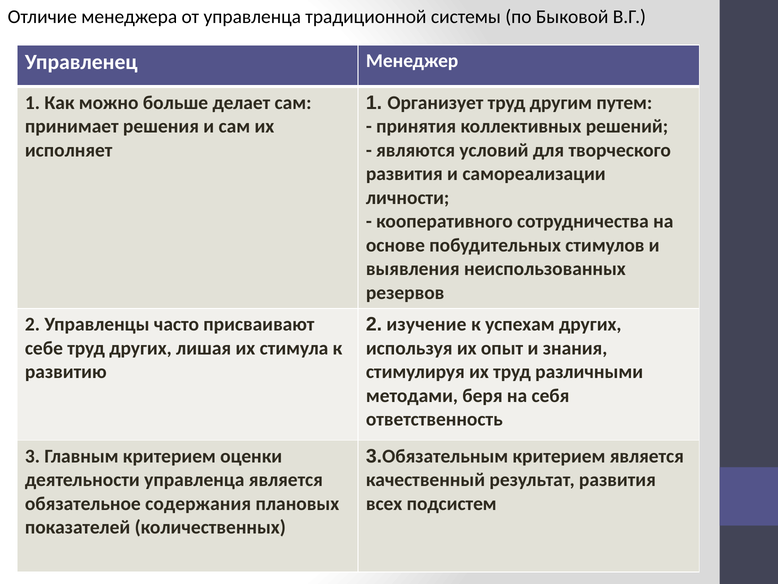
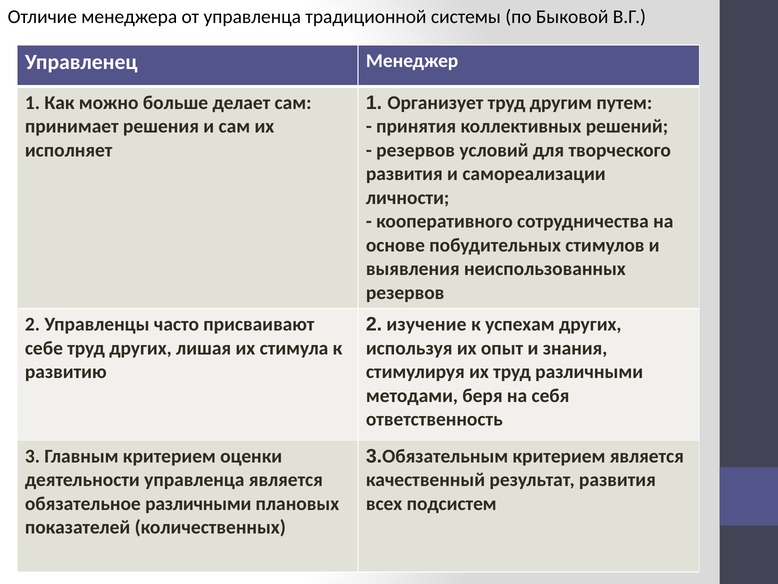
являются: являются -> резервов (416, 150)
обязательное содержания: содержания -> различными (198, 503)
